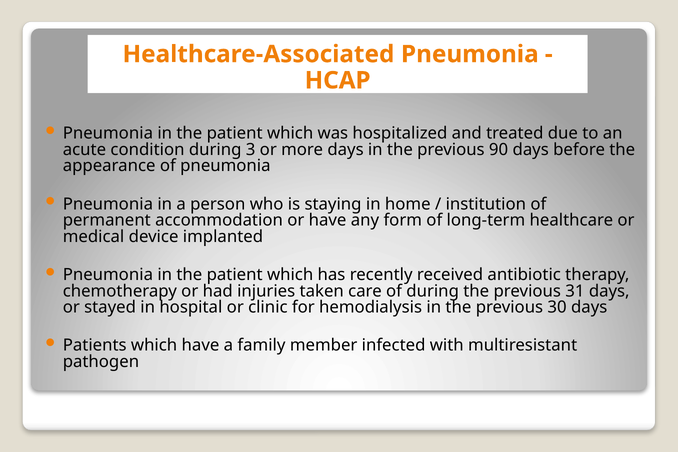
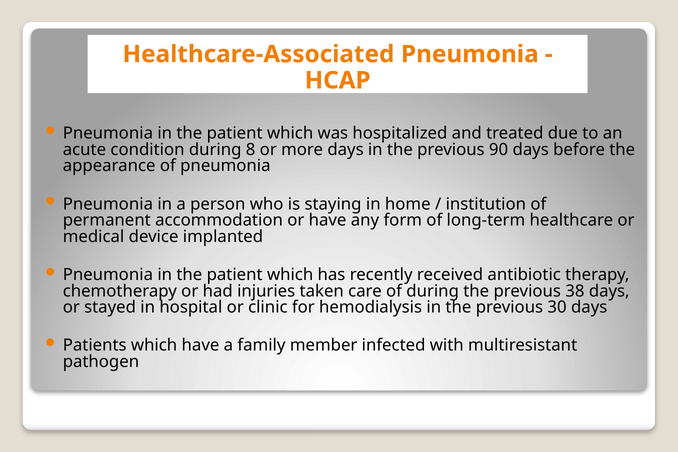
3: 3 -> 8 (251, 150)
31: 31 -> 38 (575, 291)
